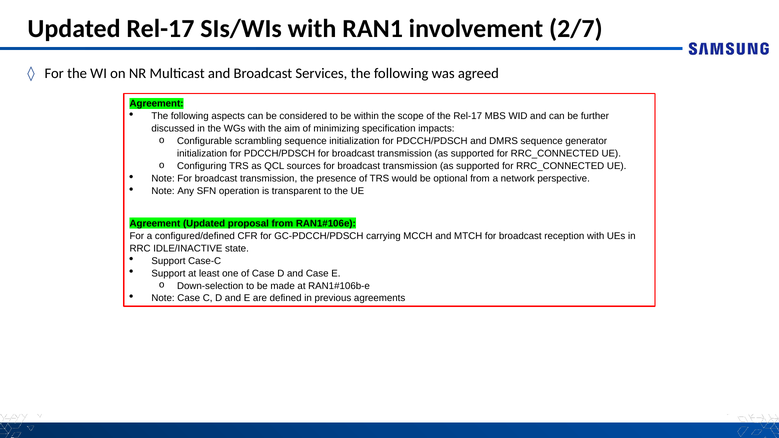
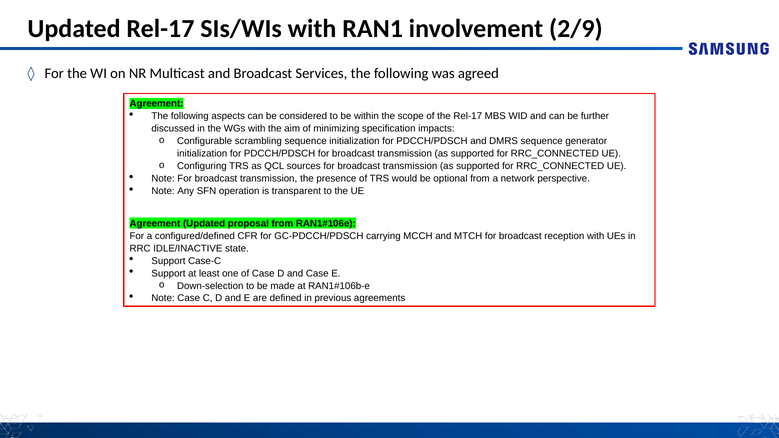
2/7: 2/7 -> 2/9 (576, 29)
